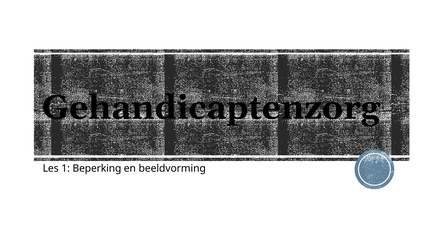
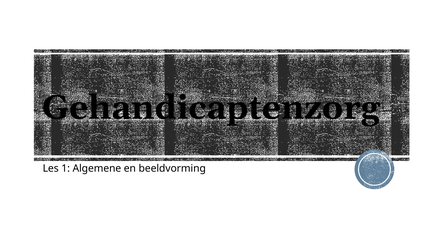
Beperking: Beperking -> Algemene (97, 168)
